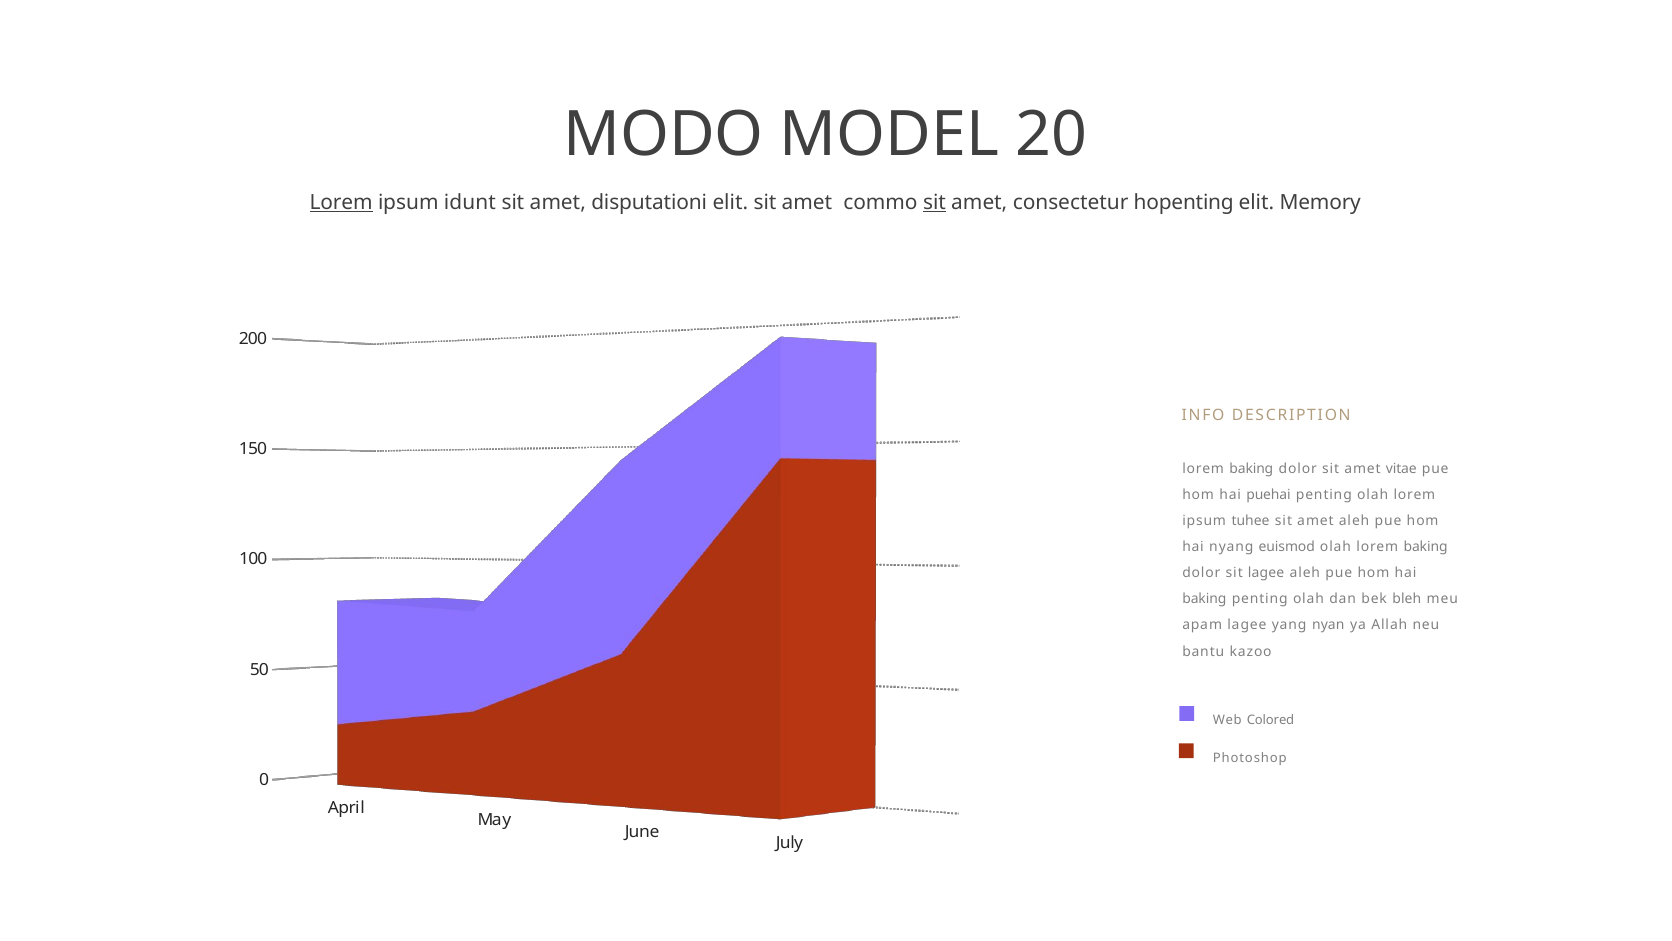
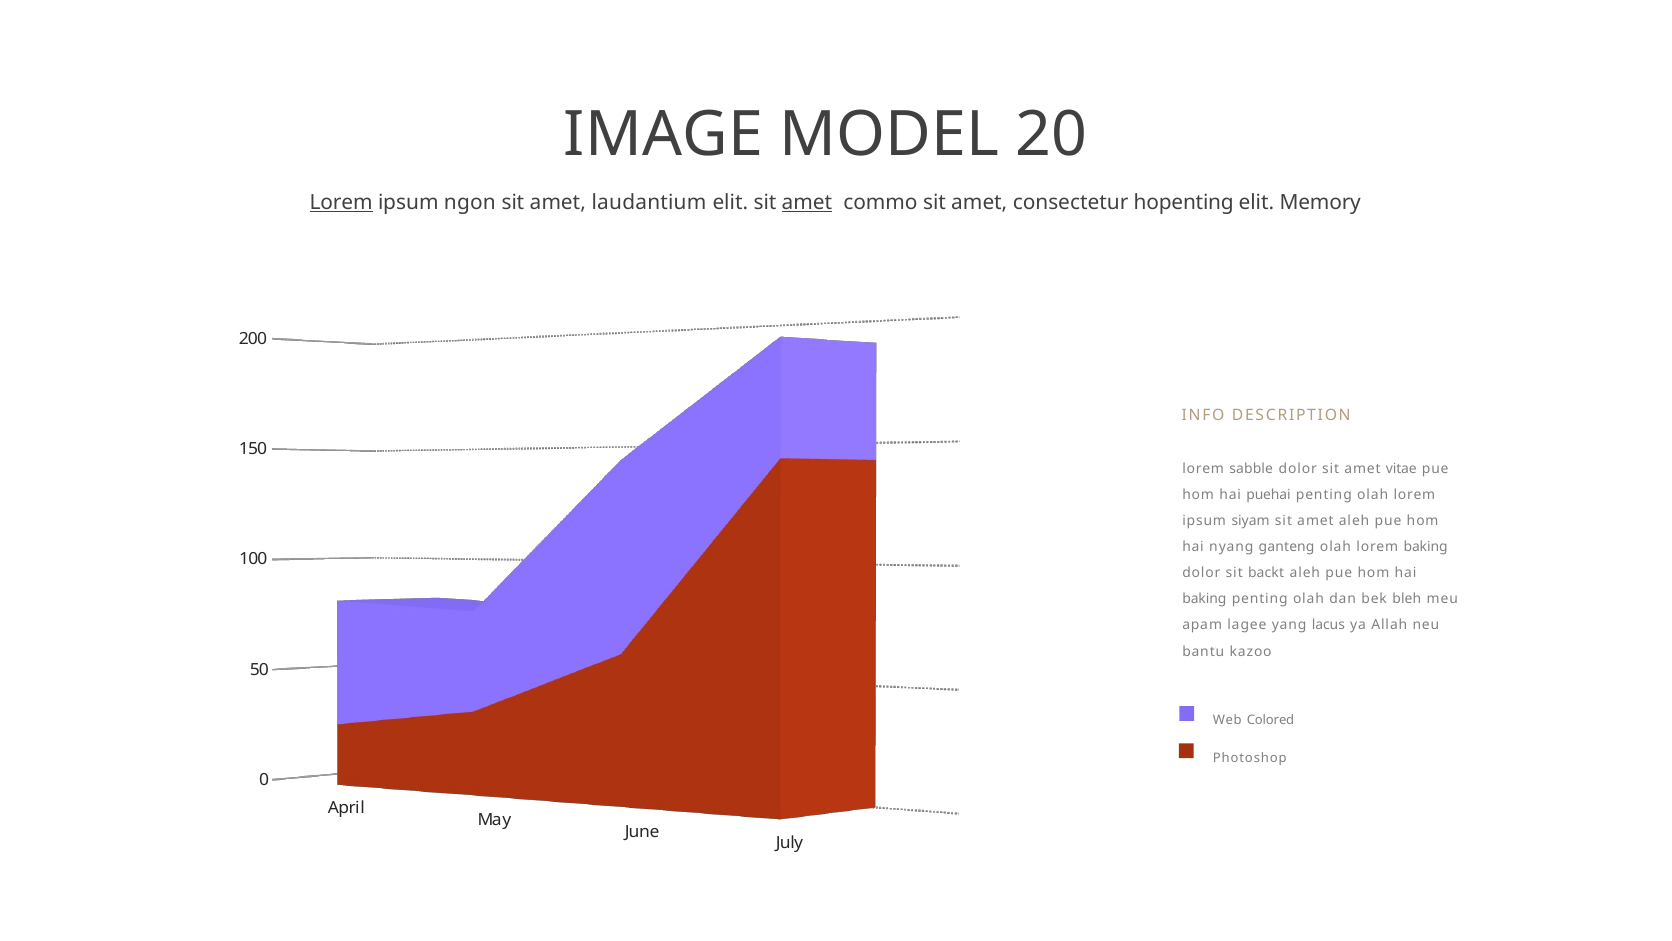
MODO: MODO -> IMAGE (664, 135)
idunt: idunt -> ngon (470, 202)
disputationi: disputationi -> laudantium (649, 202)
amet underline: none -> present (807, 202)
sit underline: present -> none (934, 202)
baking: baking -> sabble (1251, 468)
tuhee: tuhee -> siyam (1251, 521)
euismod: euismod -> ganteng (1287, 547)
sit lagee: lagee -> backt (1266, 573)
nyan: nyan -> lacus (1328, 625)
